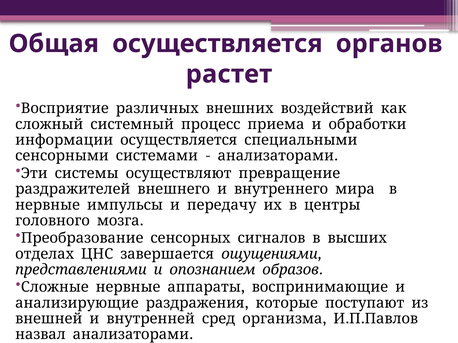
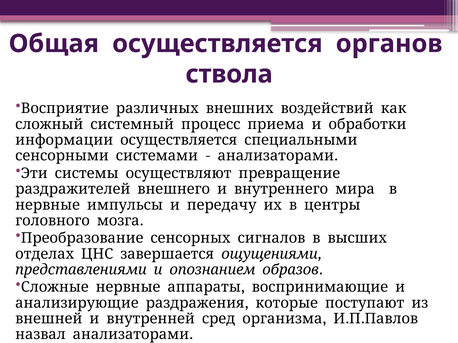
растет: растет -> ствола (229, 74)
